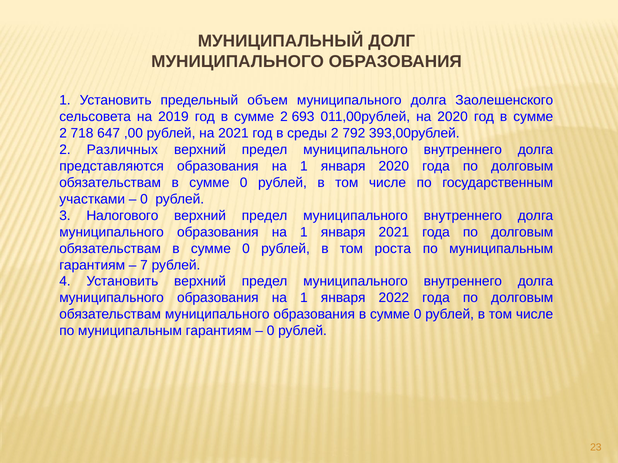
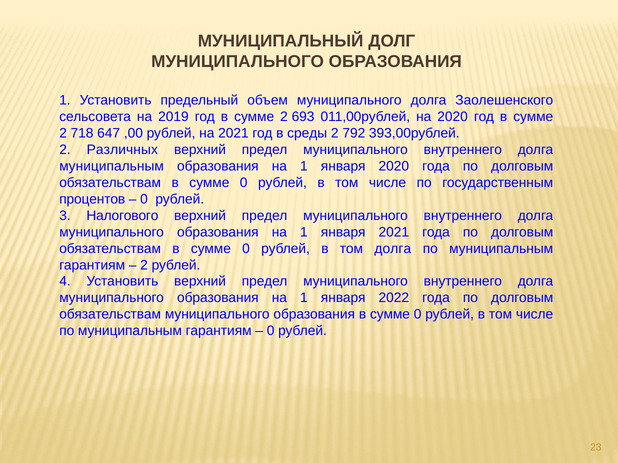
представляются: представляются -> муниципальным (112, 166)
участками: участками -> процентов (92, 199)
том роста: роста -> долга (393, 249)
7: 7 -> 2 (144, 265)
